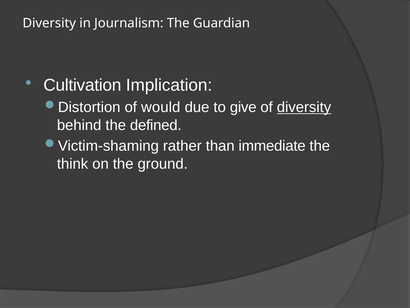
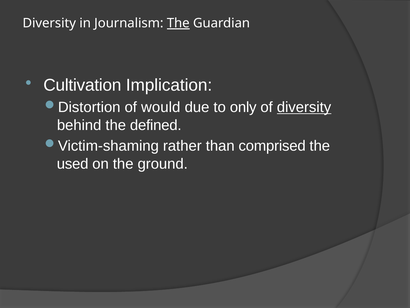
The underline: none -> present (178, 23)
give: give -> only (243, 107)
immediate: immediate -> comprised (272, 146)
think: think -> used (73, 164)
